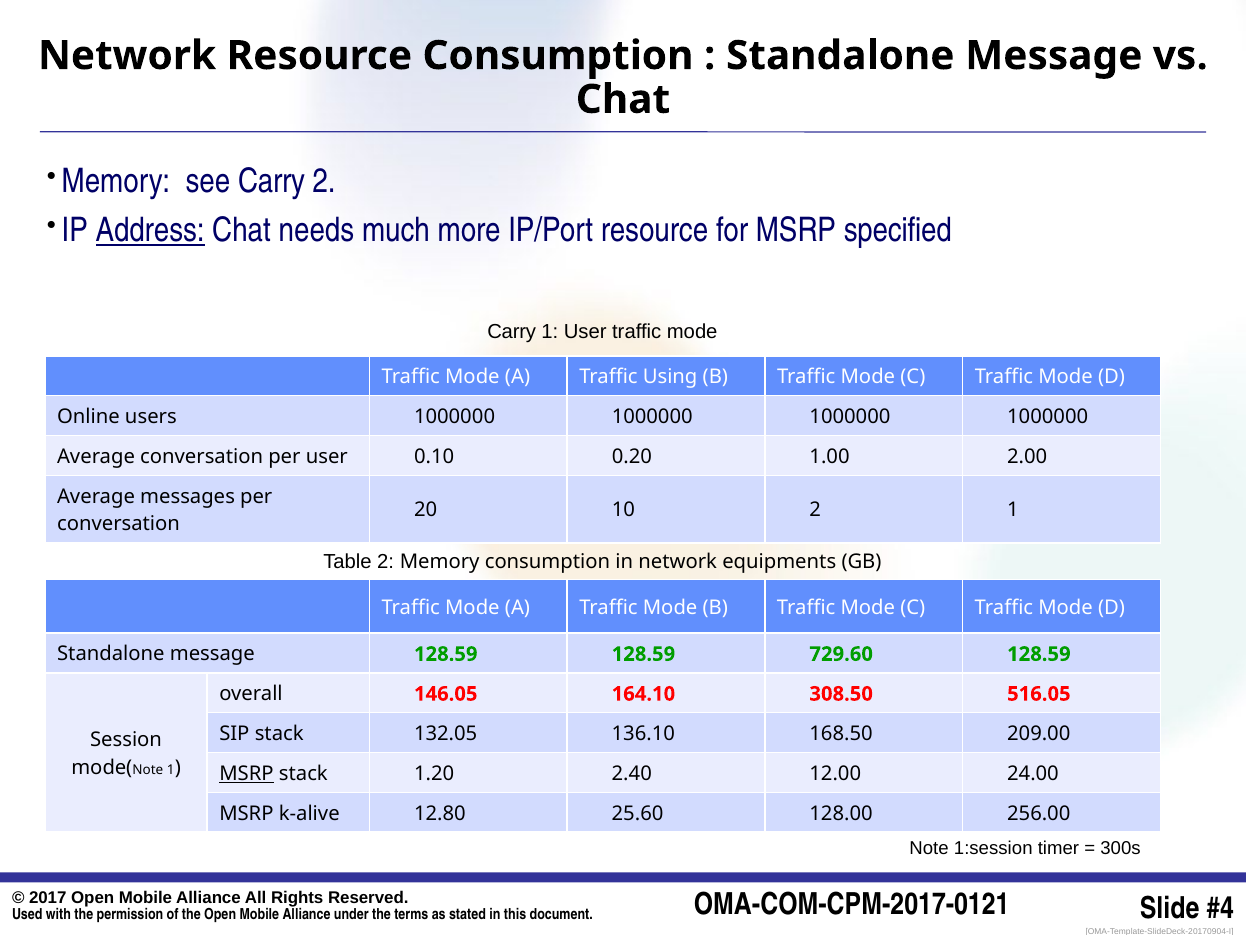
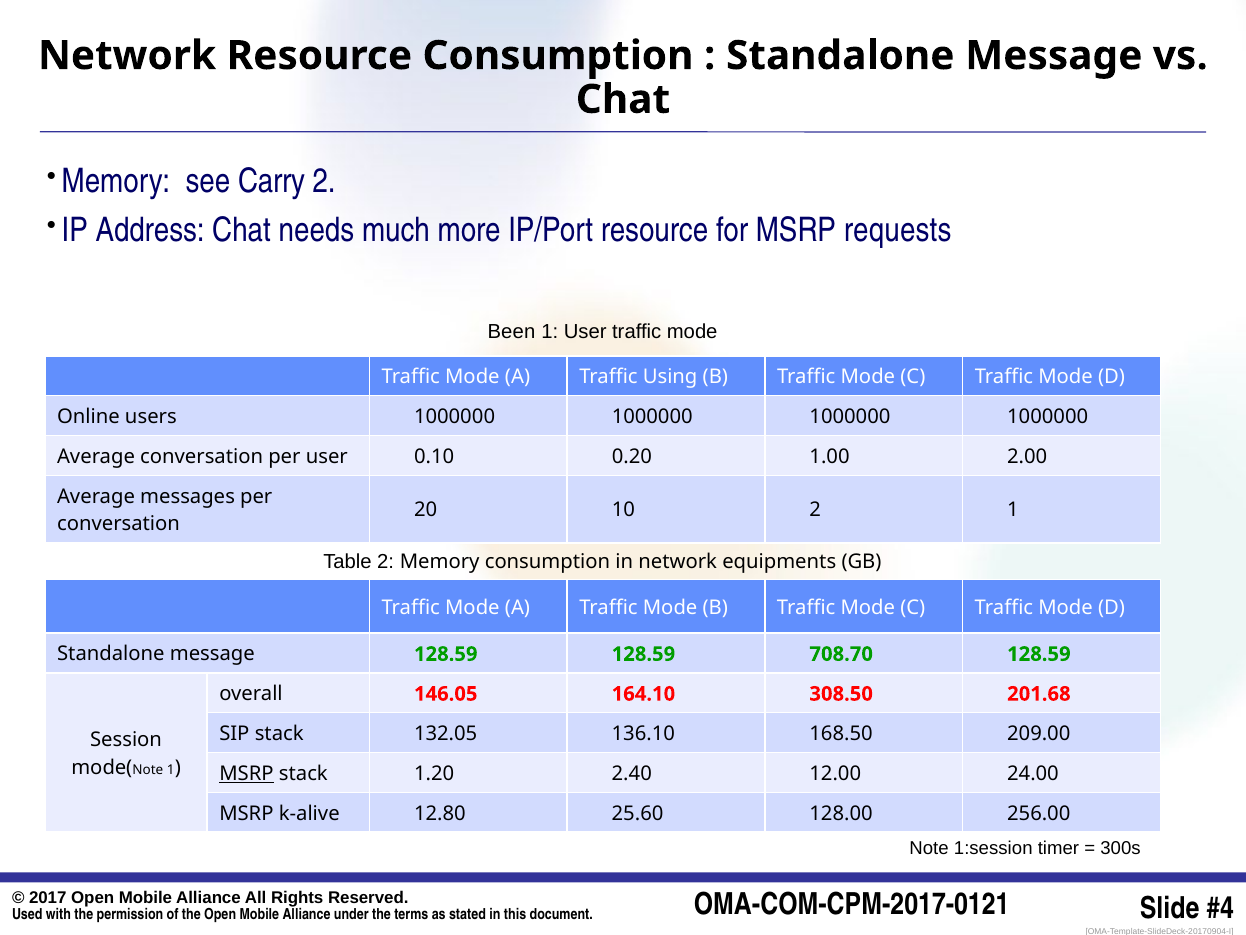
Address underline: present -> none (150, 231)
specified: specified -> requests (898, 231)
Carry: Carry -> Been (511, 332)
729.60: 729.60 -> 708.70 (841, 654)
516.05: 516.05 -> 201.68 (1039, 694)
